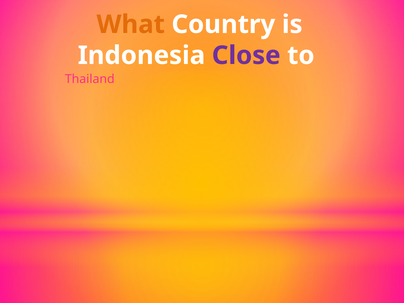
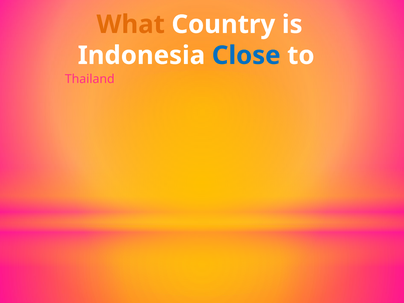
Close colour: purple -> blue (246, 55)
